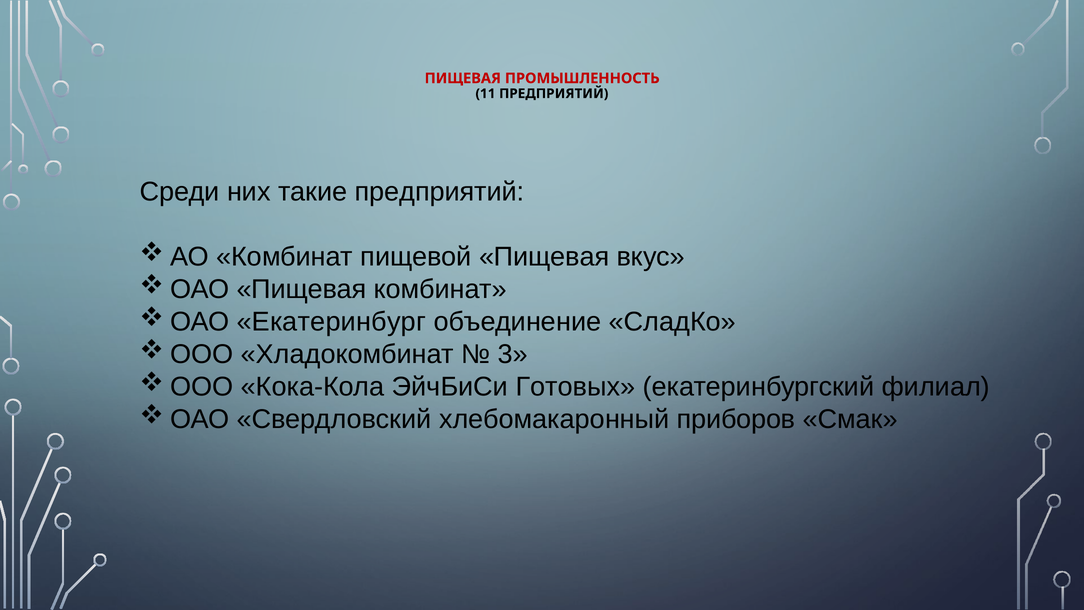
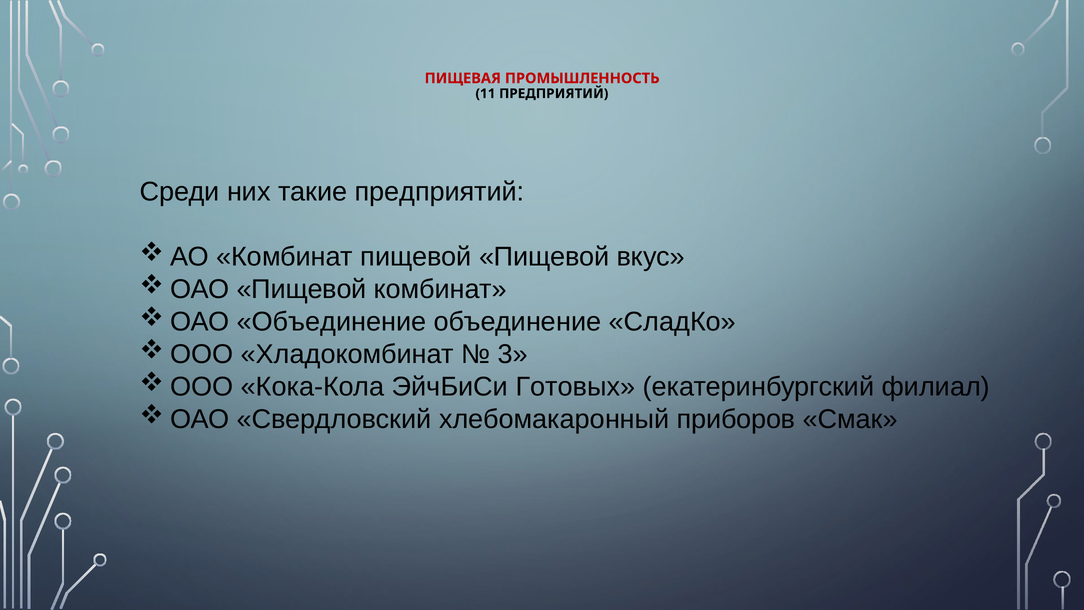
пищевой Пищевая: Пищевая -> Пищевой (544, 257)
Пищевая: Пищевая -> Пищевой (302, 289)
Екатеринбург: Екатеринбург -> Объединение (332, 322)
